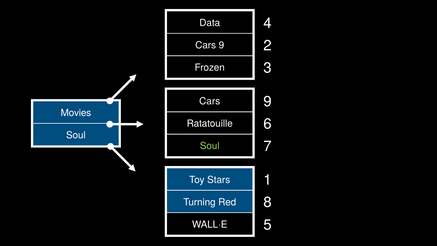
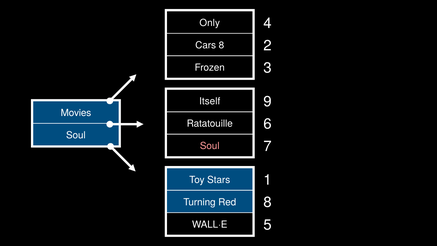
Data: Data -> Only (210, 23)
Cars 9: 9 -> 8 (221, 45)
Cars: Cars -> Itself (210, 101)
Soul colour: light green -> pink (210, 146)
